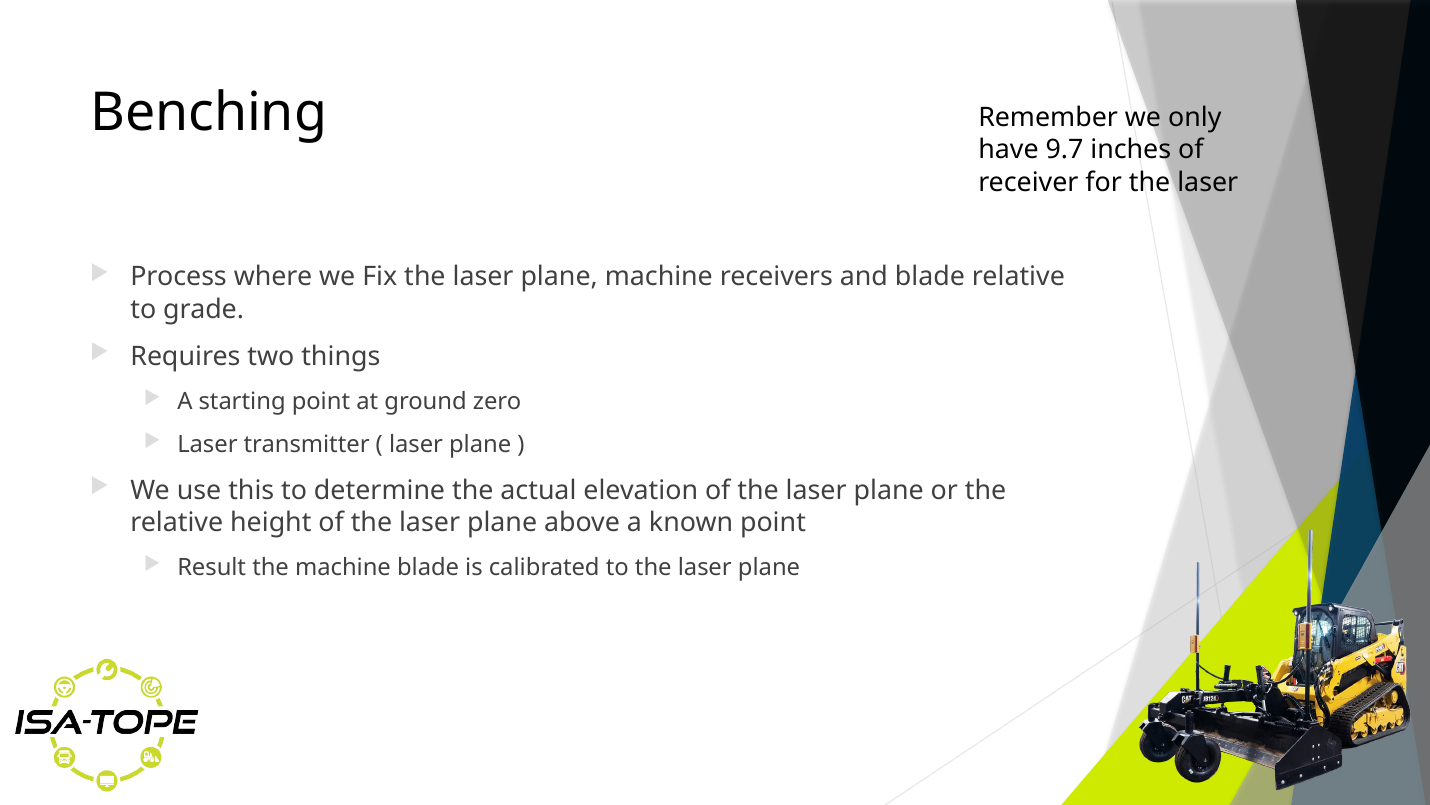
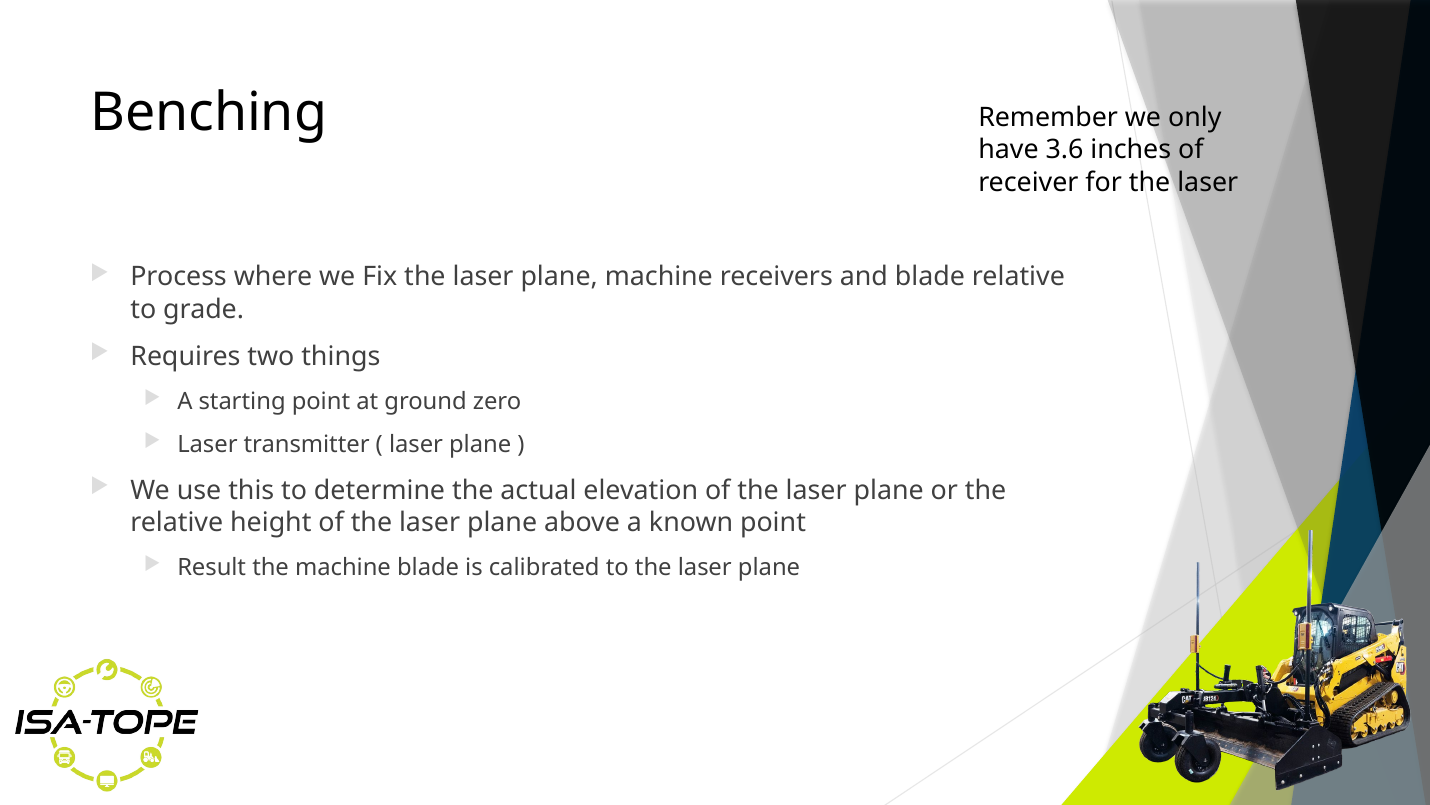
9.7: 9.7 -> 3.6 (1065, 150)
